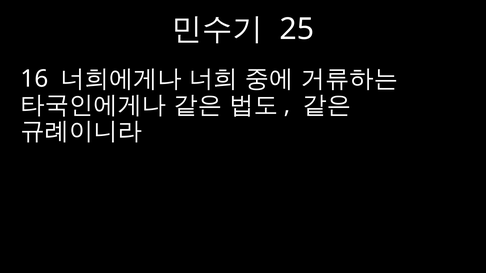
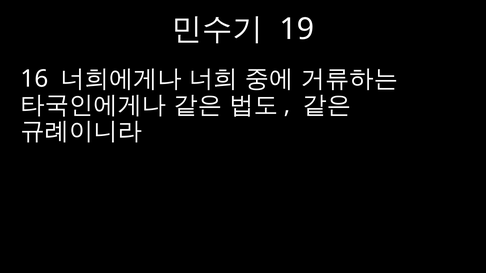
25: 25 -> 19 (297, 29)
